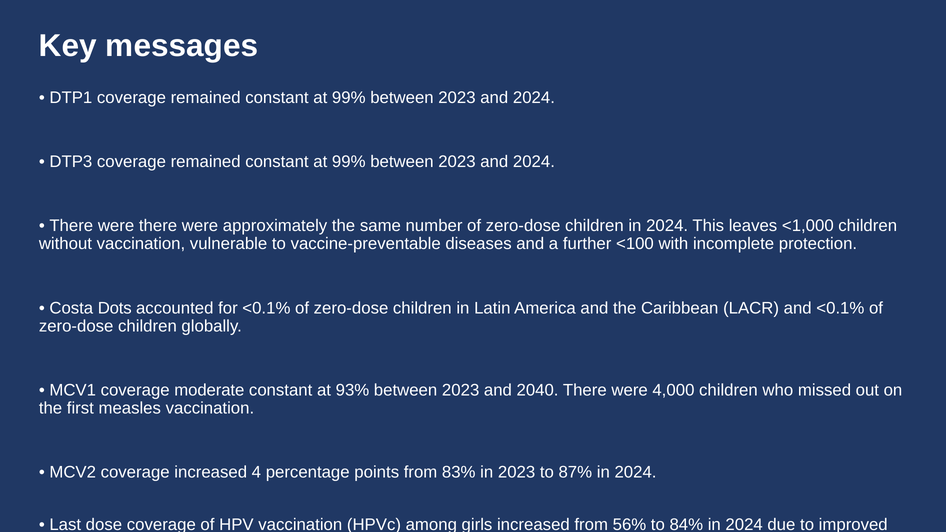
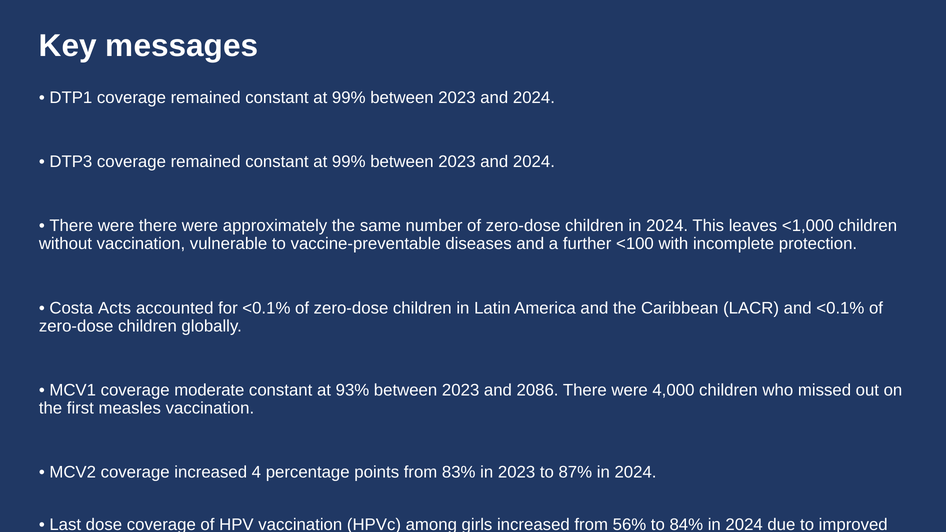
Dots: Dots -> Acts (115, 308)
2040: 2040 -> 2086 (538, 390)
